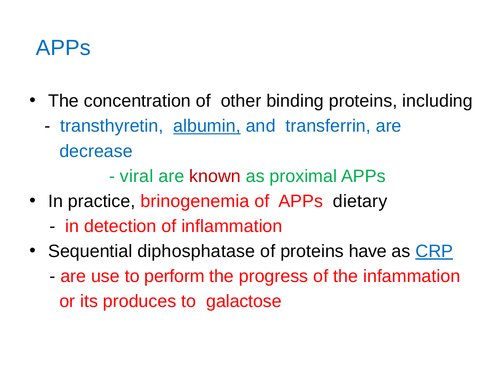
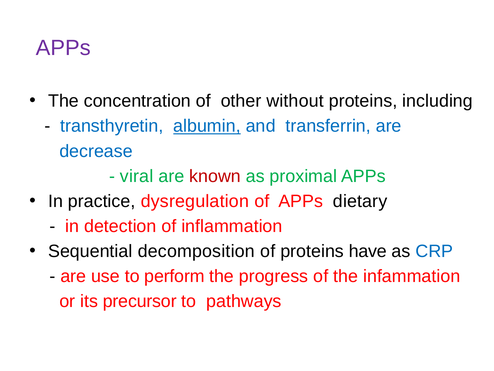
APPs colour: blue -> purple (63, 48)
binding: binding -> without (295, 101)
brinogenemia: brinogenemia -> dysregulation (195, 201)
diphosphatase: diphosphatase -> decomposition (196, 251)
CRP underline: present -> none (434, 251)
produces: produces -> precursor (140, 301)
galactose: galactose -> pathways (244, 301)
